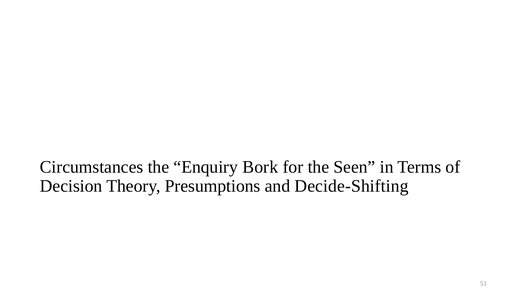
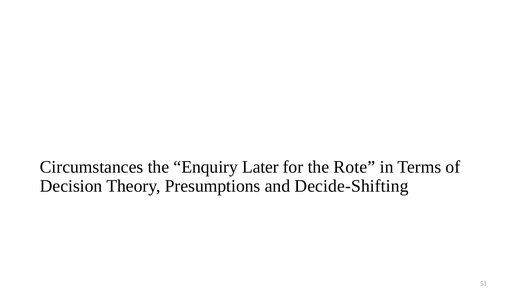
Bork: Bork -> Later (260, 167)
Seen: Seen -> Rote (354, 167)
